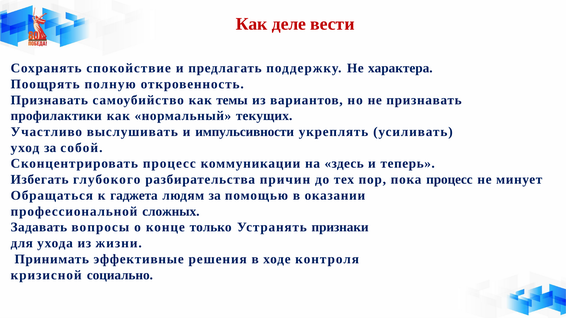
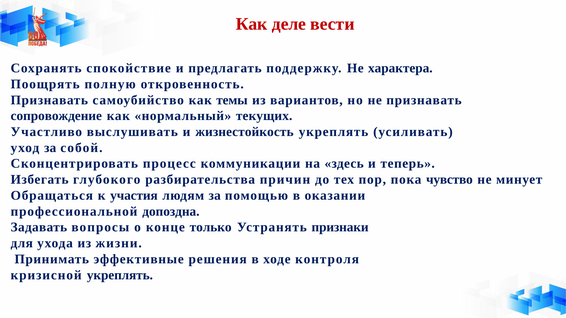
профилактики: профилактики -> сопровождение (56, 116)
импульсивности: импульсивности -> жизнестойкость (244, 132)
пока процесс: процесс -> чувство (449, 180)
гаджета: гаджета -> участия (134, 196)
сложных: сложных -> допоздна (171, 212)
кризисной социально: социально -> укреплять (120, 275)
